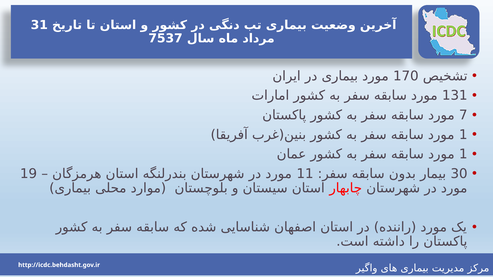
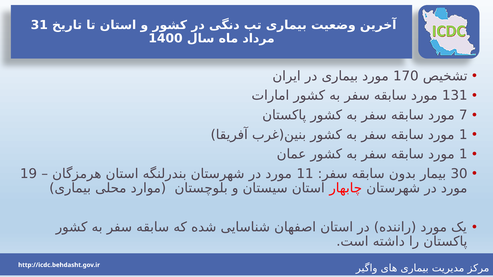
7537: 7537 -> 1400 (166, 38)
